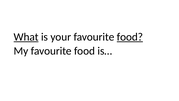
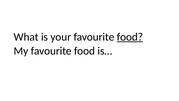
What underline: present -> none (26, 37)
